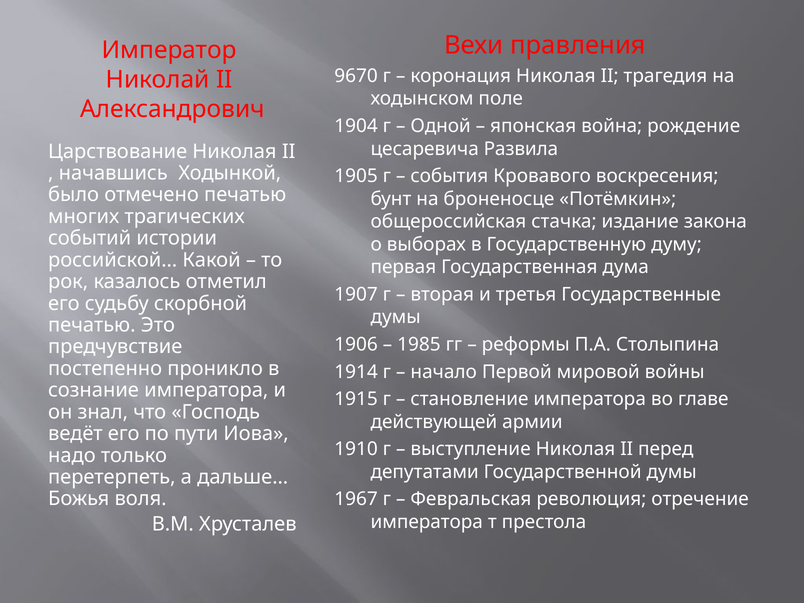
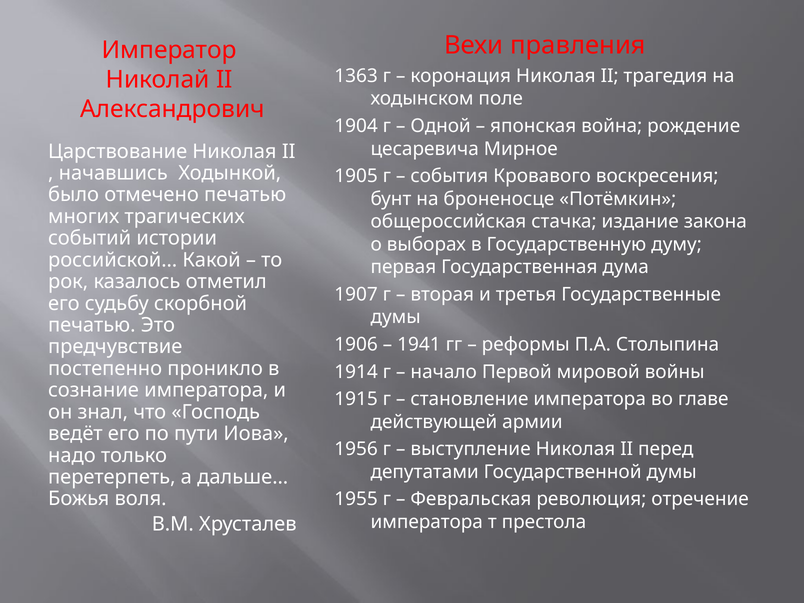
9670: 9670 -> 1363 (356, 76)
Развила: Развила -> Мирное (521, 149)
1985: 1985 -> 1941 (419, 344)
1910: 1910 -> 1956 (356, 449)
1967: 1967 -> 1955 (356, 499)
